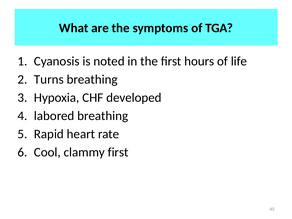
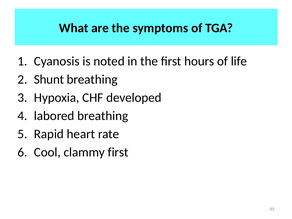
Turns: Turns -> Shunt (49, 79)
